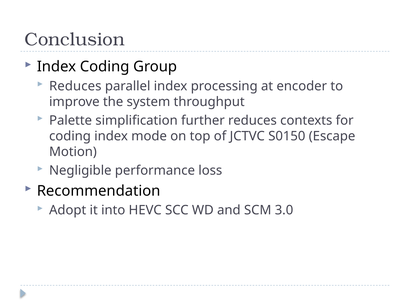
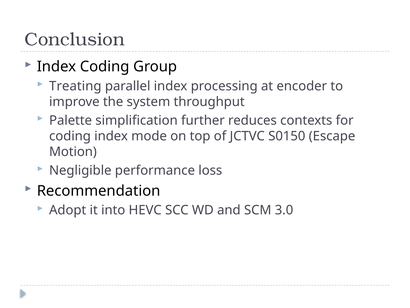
Reduces: Reduces -> Treating (75, 86)
